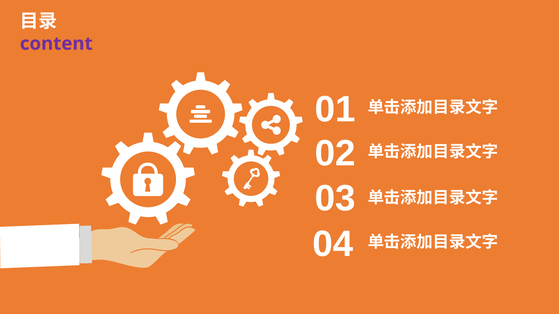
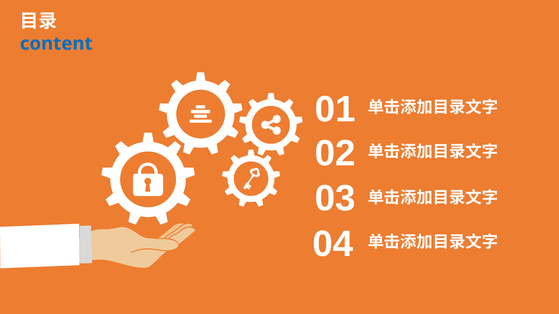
content colour: purple -> blue (56, 44)
